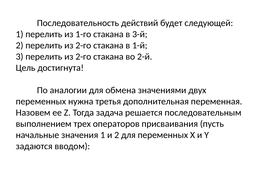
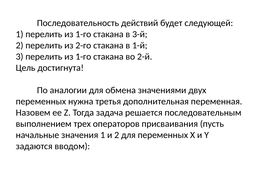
3 перелить из 2-го: 2-го -> 1-го (83, 57)
